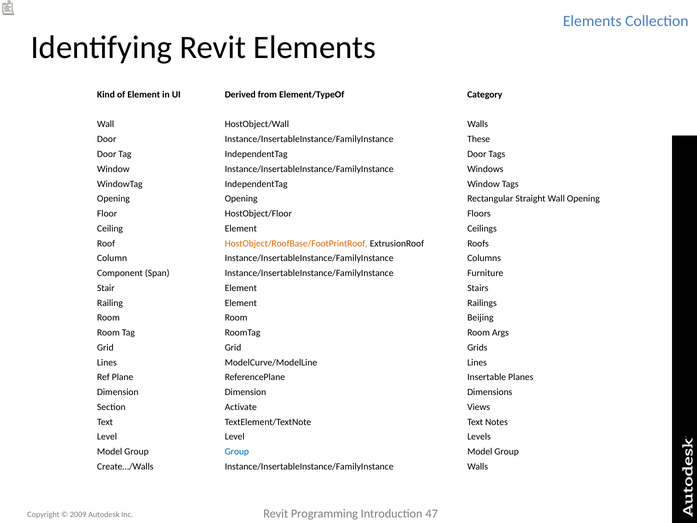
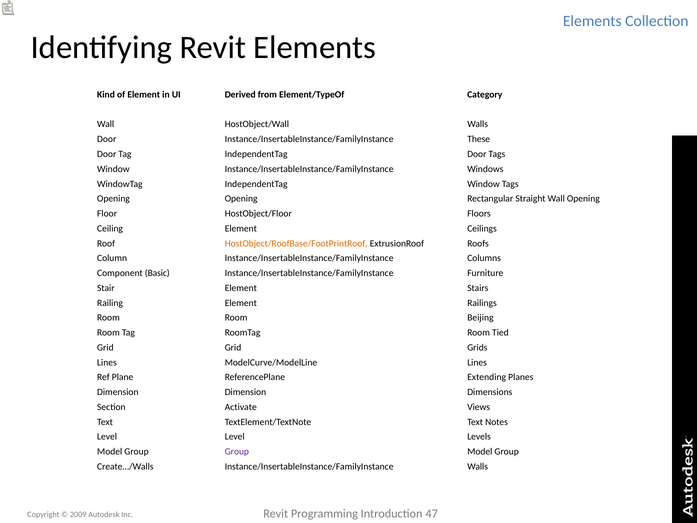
Span: Span -> Basic (157, 273)
Args: Args -> Tied (500, 333)
Insertable: Insertable -> Extending (487, 377)
Group colour: blue -> purple (237, 452)
